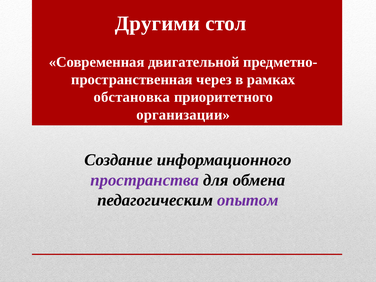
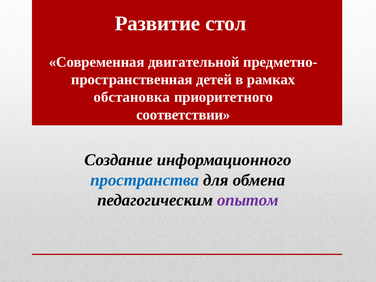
Другими: Другими -> Развитие (157, 24)
через: через -> детей (214, 80)
организации: организации -> соответствии (183, 115)
пространства colour: purple -> blue (145, 180)
